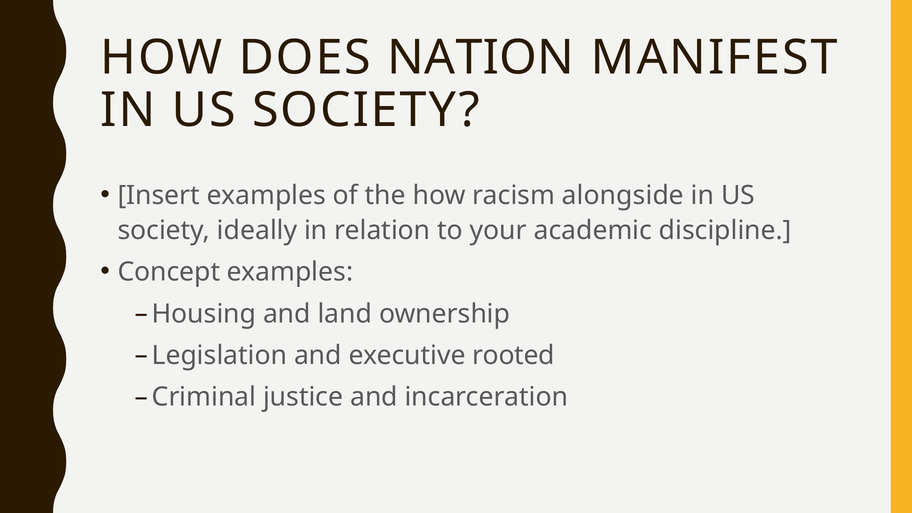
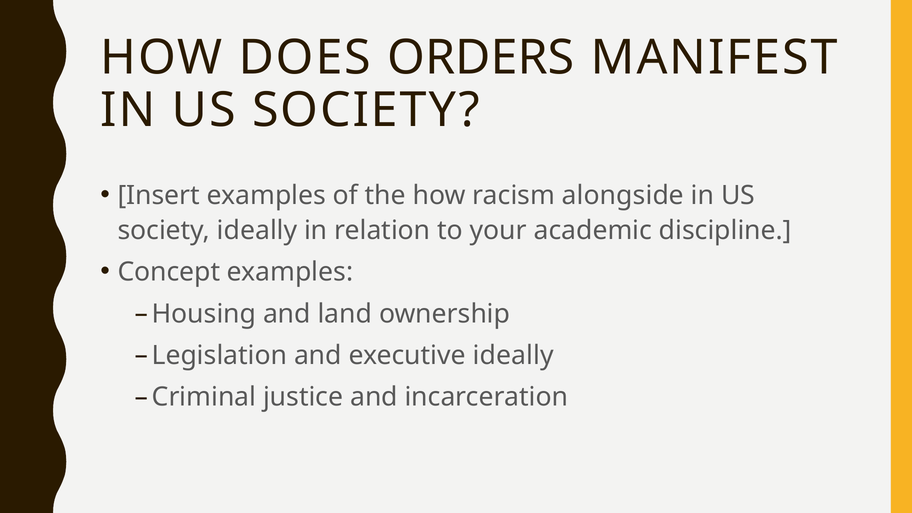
NATION: NATION -> ORDERS (481, 58)
executive rooted: rooted -> ideally (513, 355)
